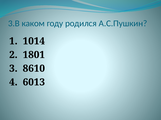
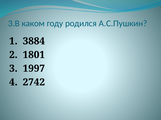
1014: 1014 -> 3884 (34, 41)
8610: 8610 -> 1997 (34, 69)
6013: 6013 -> 2742 (34, 83)
